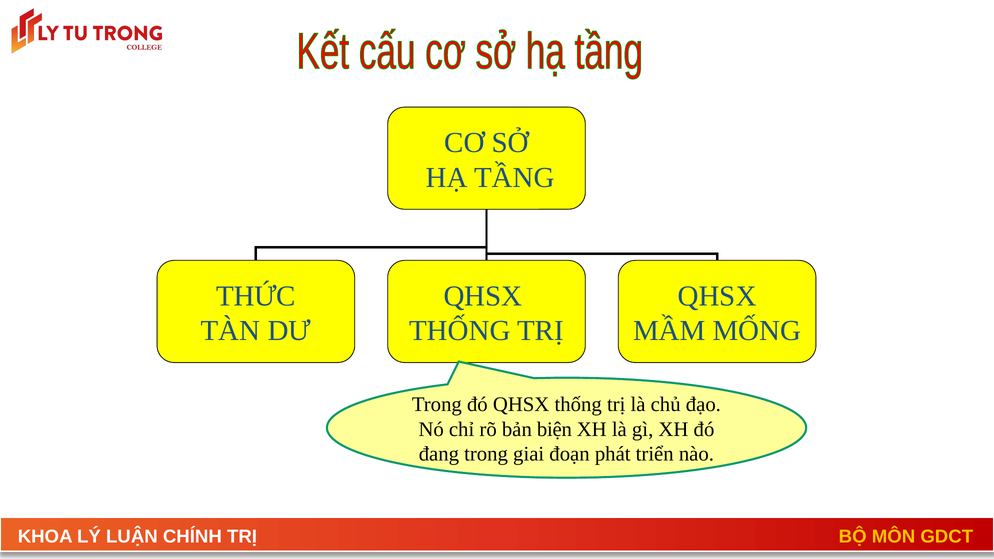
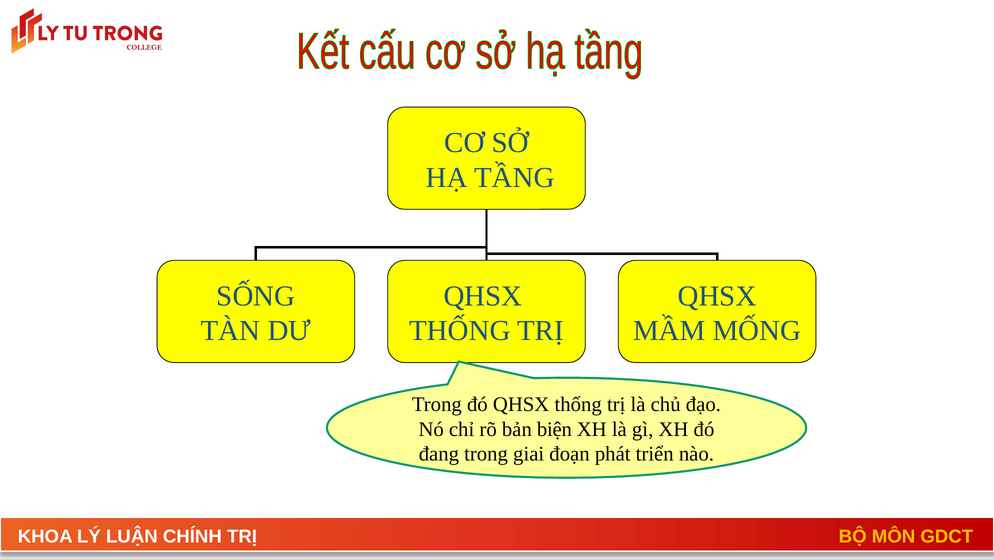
THỨC: THỨC -> SỐNG (256, 296)
